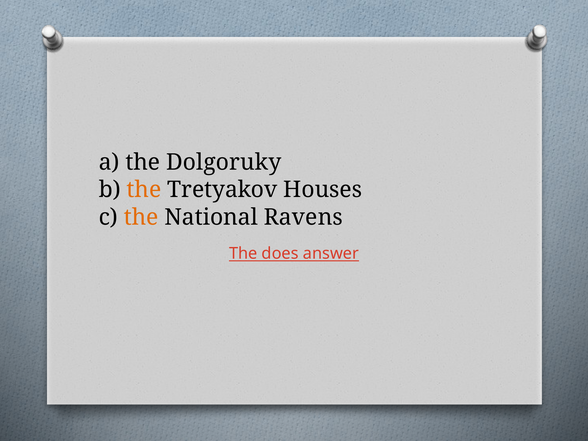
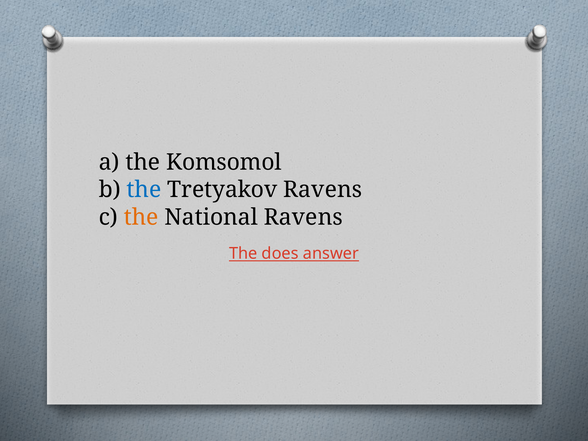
Dolgoruky: Dolgoruky -> Komsomol (224, 162)
the colour: orange -> blue (144, 190)
Tretyakov Houses: Houses -> Ravens (323, 190)
